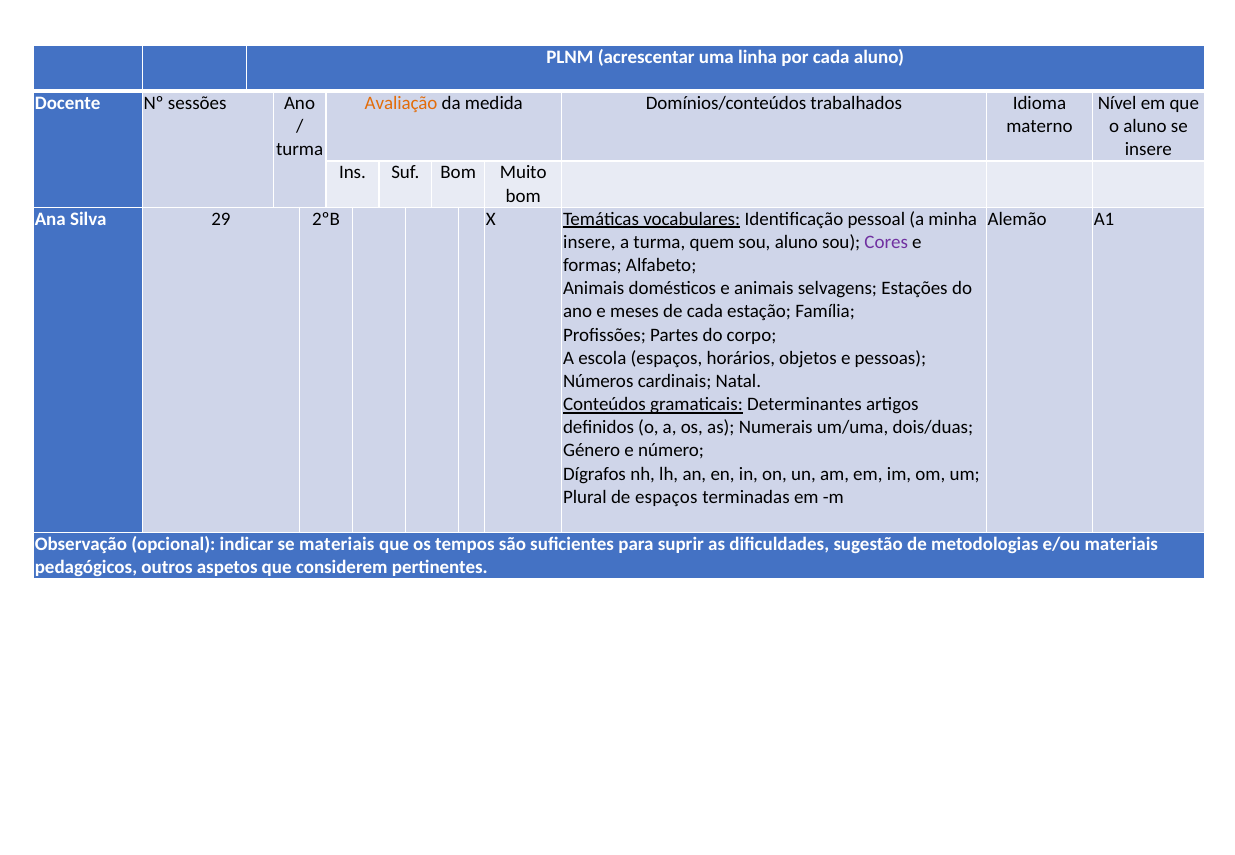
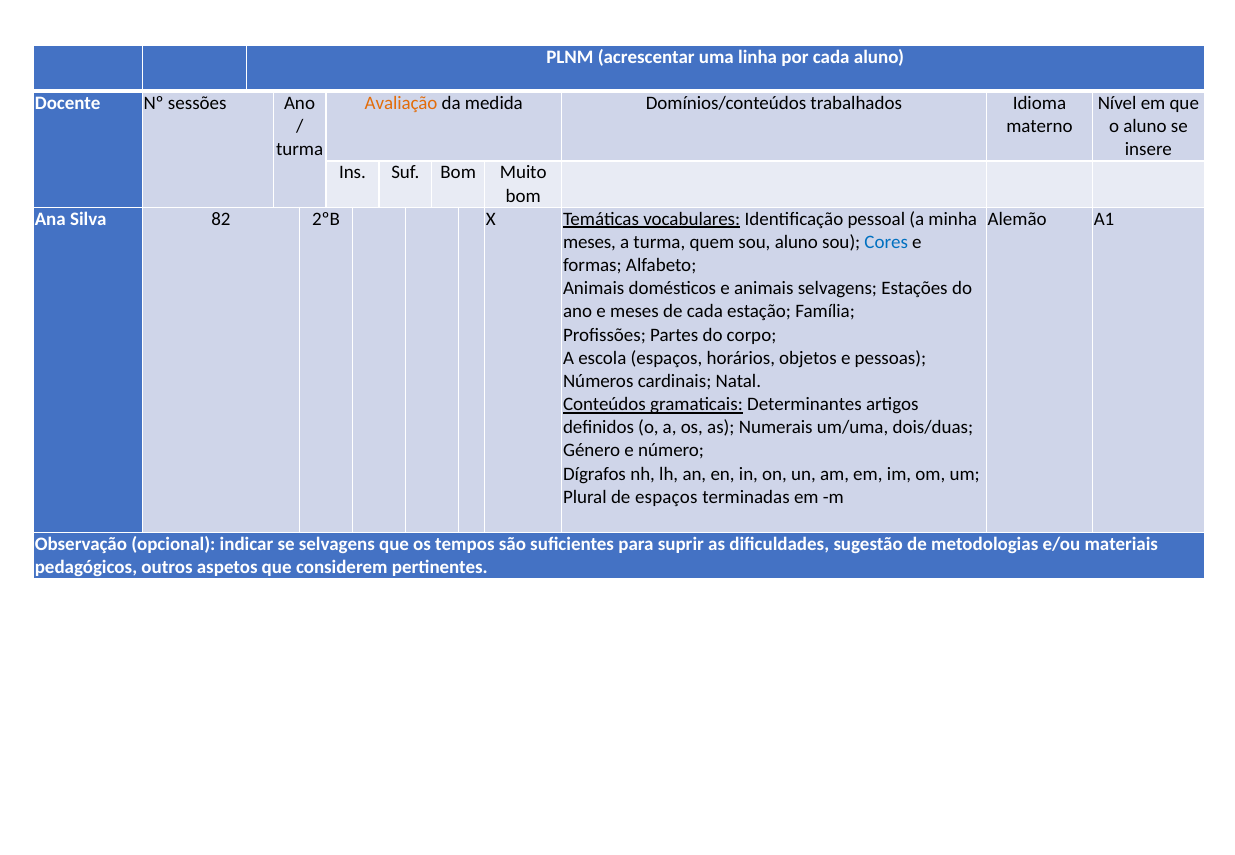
29: 29 -> 82 (221, 219)
insere: insere -> meses (590, 242)
Cores colour: purple -> blue (886, 242)
se materiais: materiais -> selvagens (337, 544)
